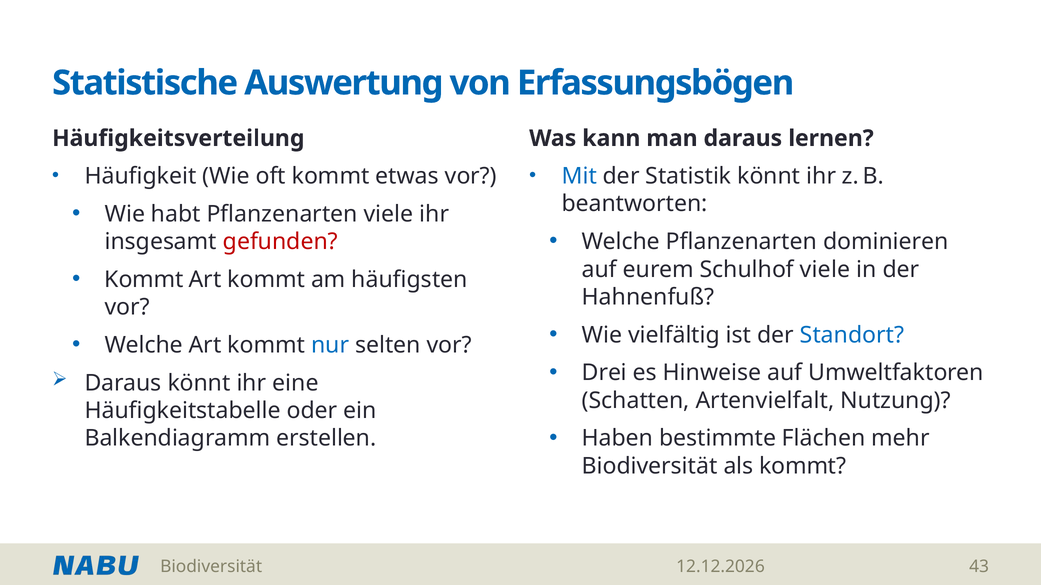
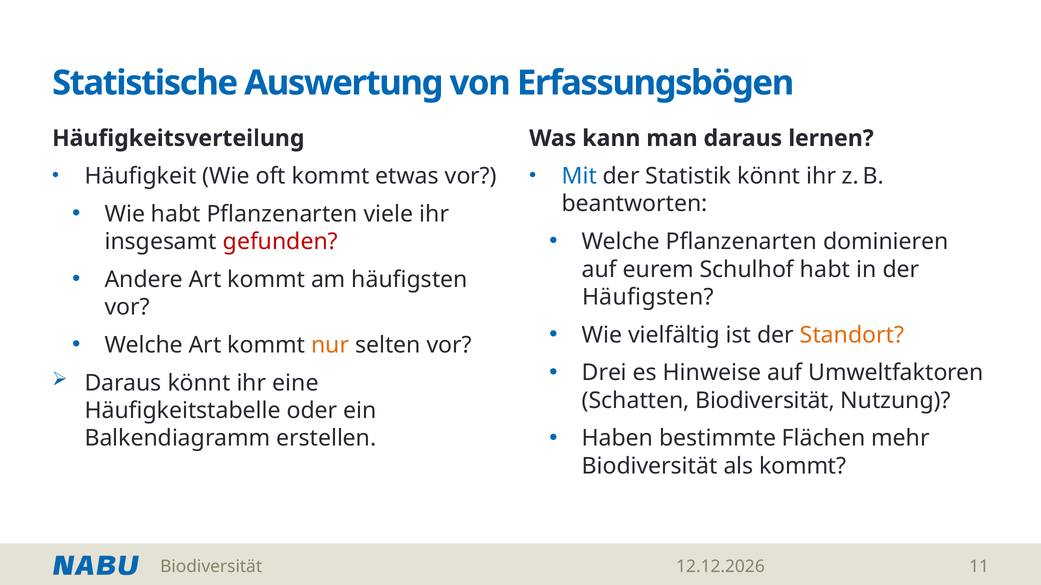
Schulhof viele: viele -> habt (825, 270)
Kommt: Kommt -> Andere (144, 280)
Hahnenfuß: Hahnenfuß -> Häufigsten (648, 297)
Standort colour: blue -> orange (852, 335)
nur colour: blue -> orange (330, 345)
Schatten Artenvielfalt: Artenvielfalt -> Biodiversität (765, 401)
43: 43 -> 11 (979, 567)
